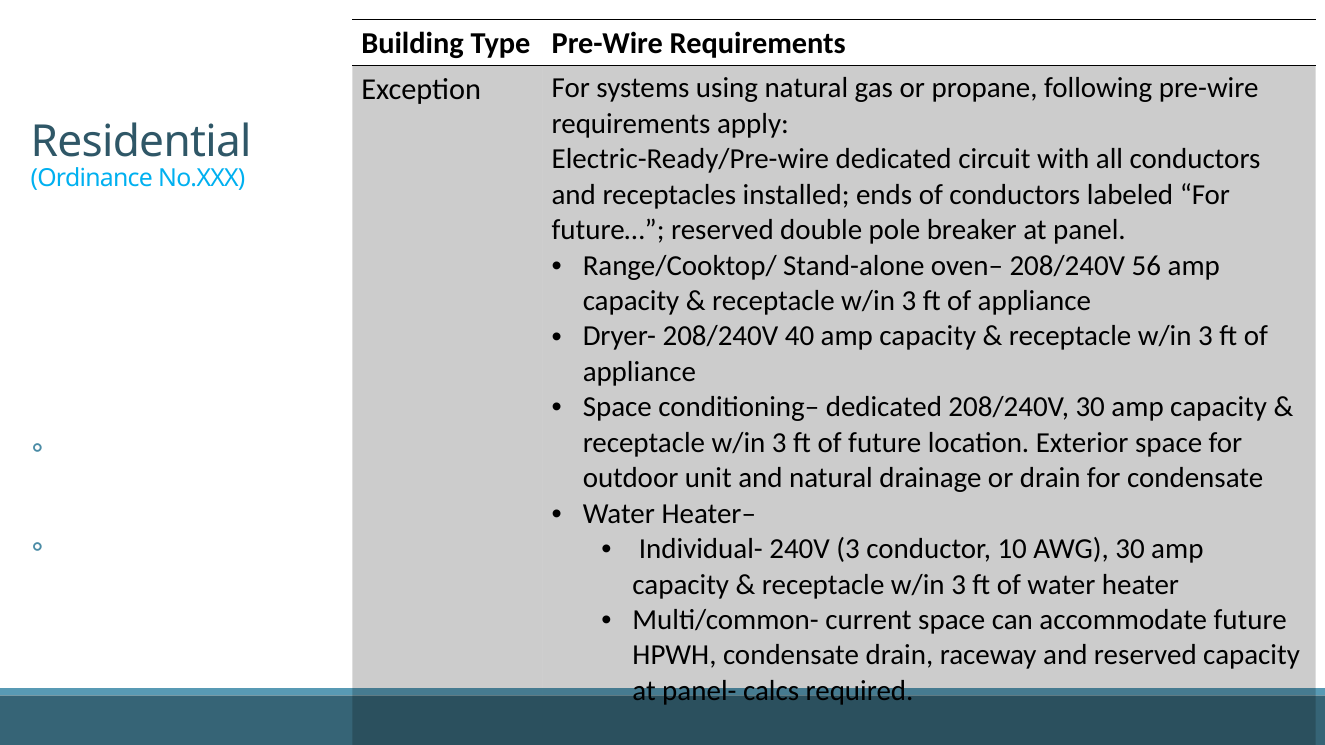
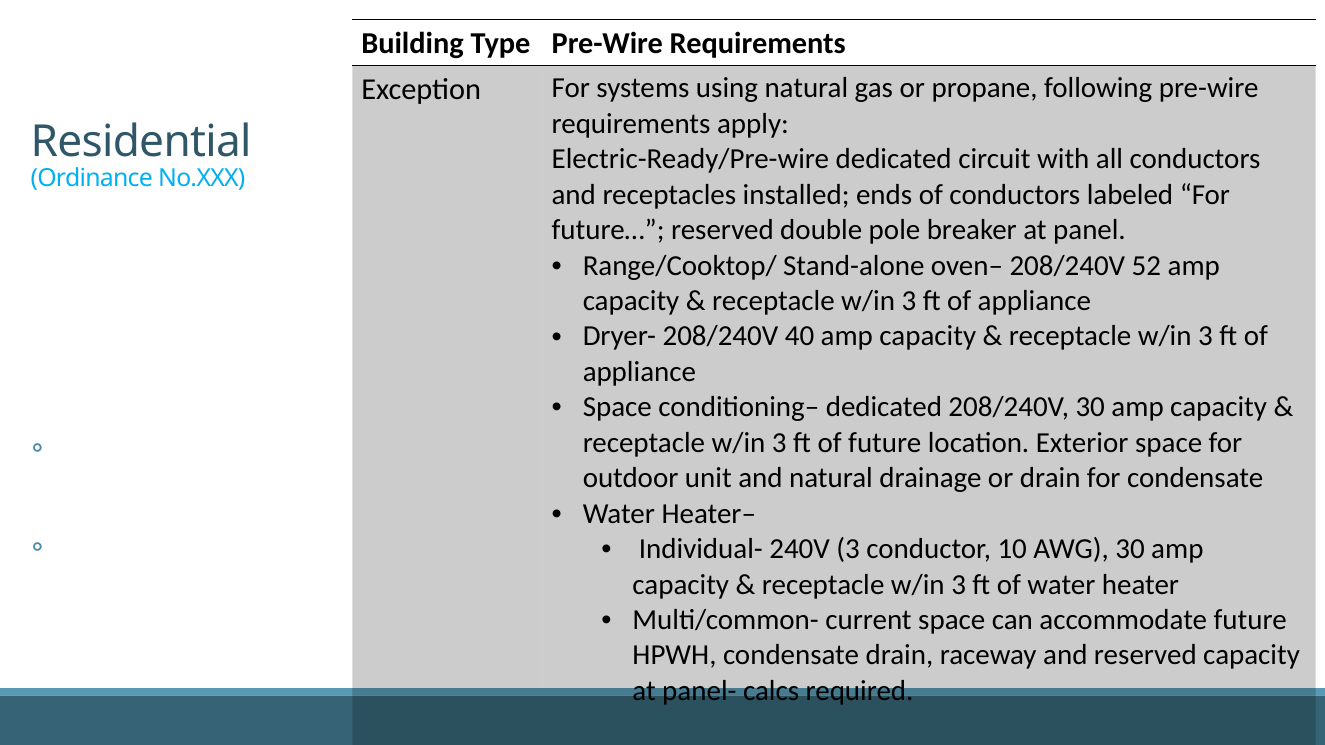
56: 56 -> 52 (1146, 266)
